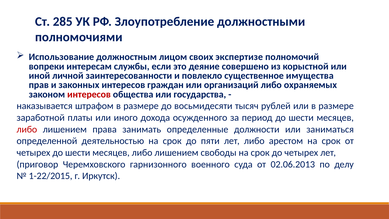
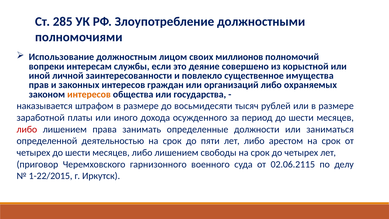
экспертизе: экспертизе -> миллионов (239, 57)
интересов colour: red -> orange (89, 94)
02.06.2013: 02.06.2013 -> 02.06.2115 (293, 164)
